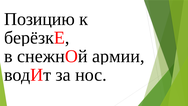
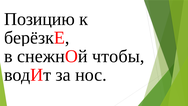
армии: армии -> чтобы (118, 56)
